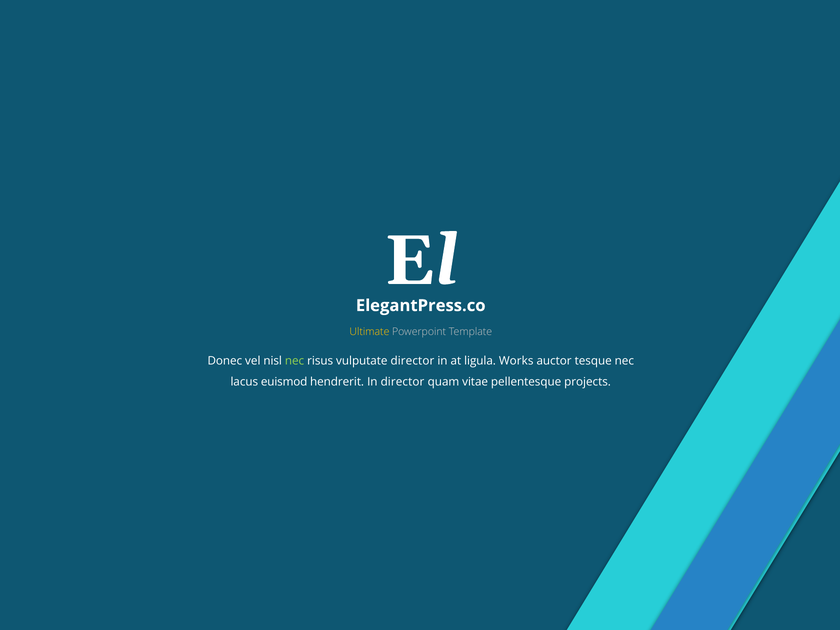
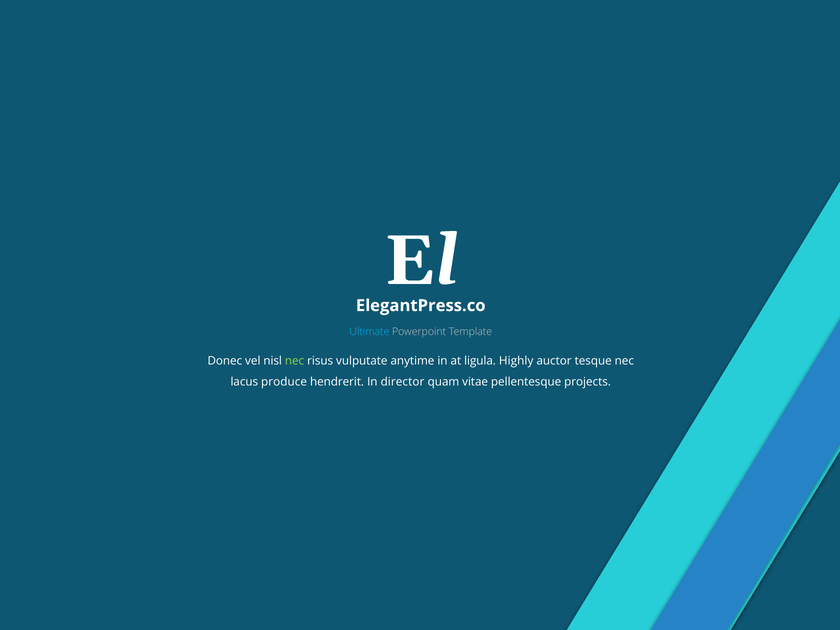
Ultimate colour: yellow -> light blue (369, 332)
vulputate director: director -> anytime (412, 361)
Works: Works -> Highly (516, 361)
euismod: euismod -> produce (284, 382)
